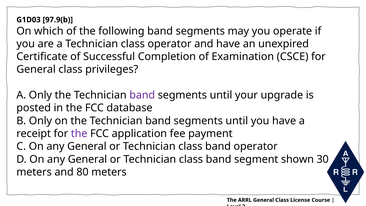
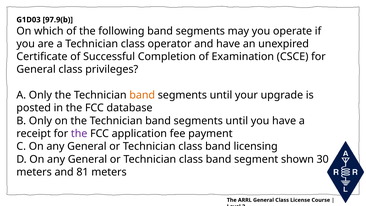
band colour: purple -> orange (142, 95)
band operator: operator -> licensing (256, 146)
80: 80 -> 81 (82, 172)
